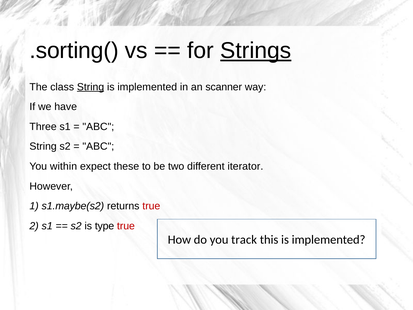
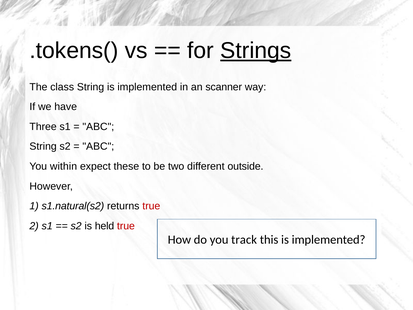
.sorting(: .sorting( -> .tokens( (74, 51)
String underline: present -> none (91, 87)
iterator: iterator -> outside (245, 166)
s1.maybe(s2: s1.maybe(s2 -> s1.natural(s2 (73, 206)
type: type -> held (105, 226)
